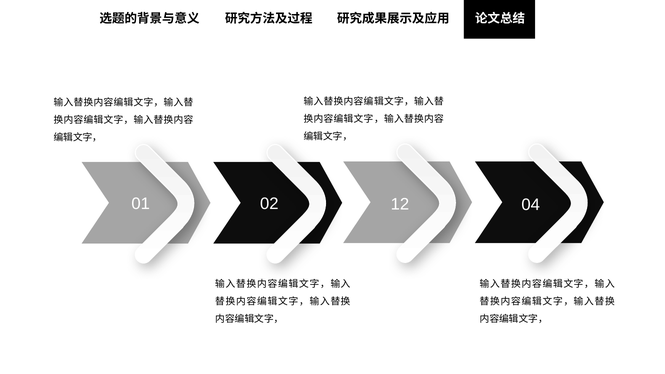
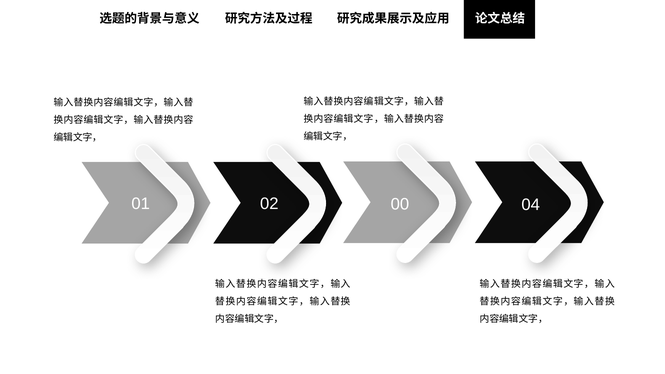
12: 12 -> 00 (400, 204)
